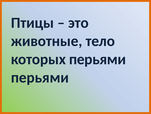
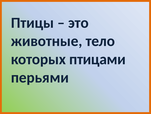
которых перьями: перьями -> птицами (97, 59)
